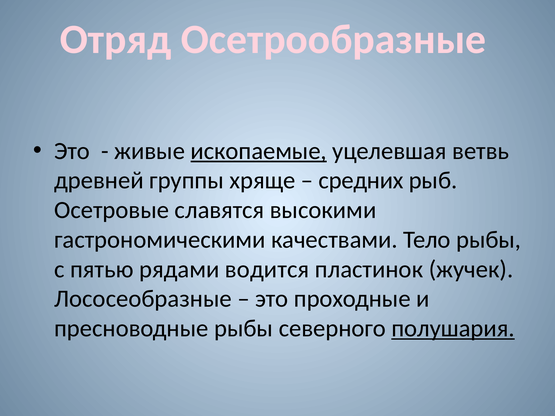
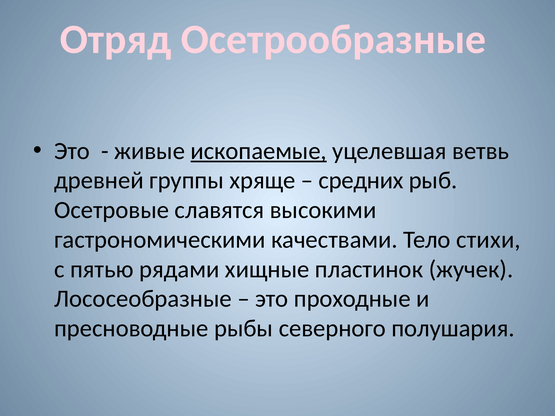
Тело рыбы: рыбы -> стихи (488, 240)
водится: водится -> хищные (267, 269)
полушария underline: present -> none (453, 329)
